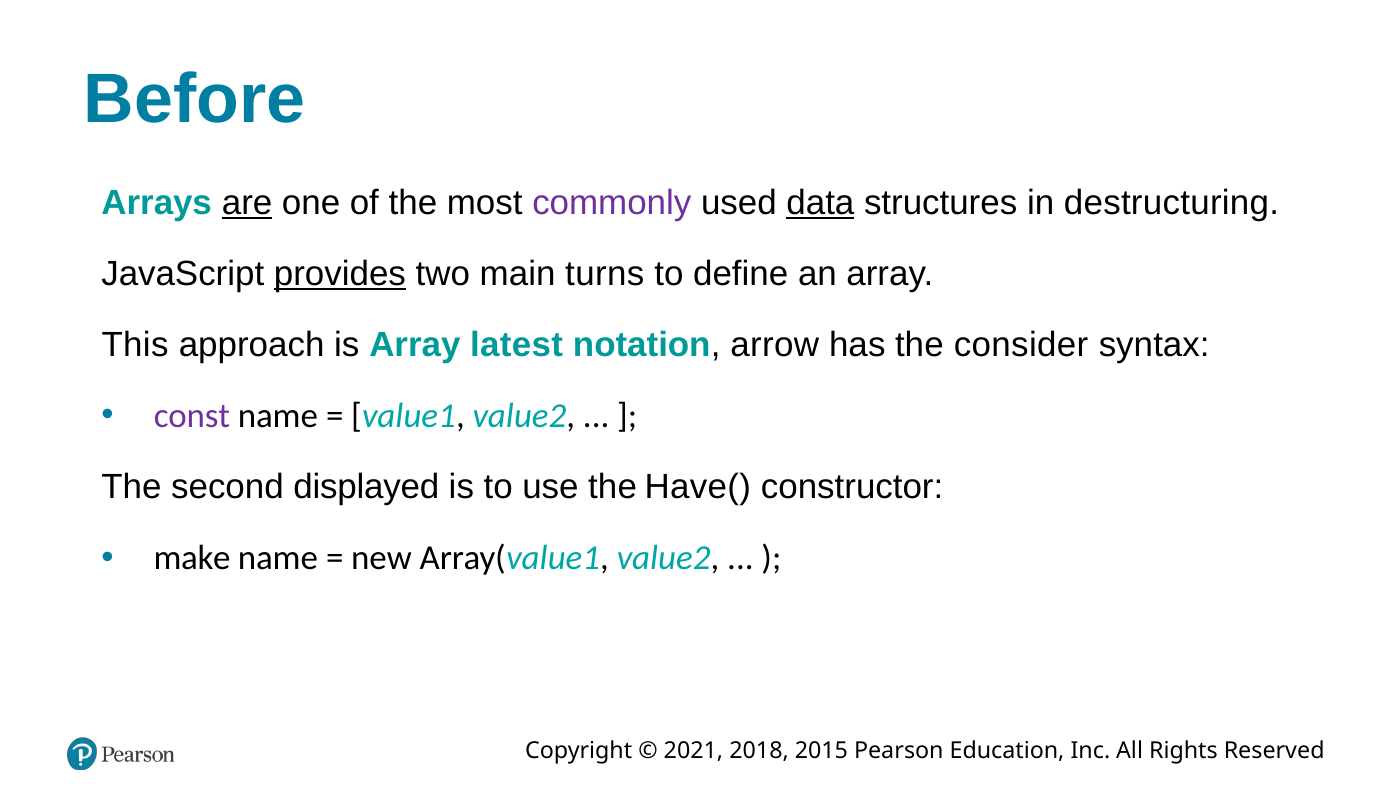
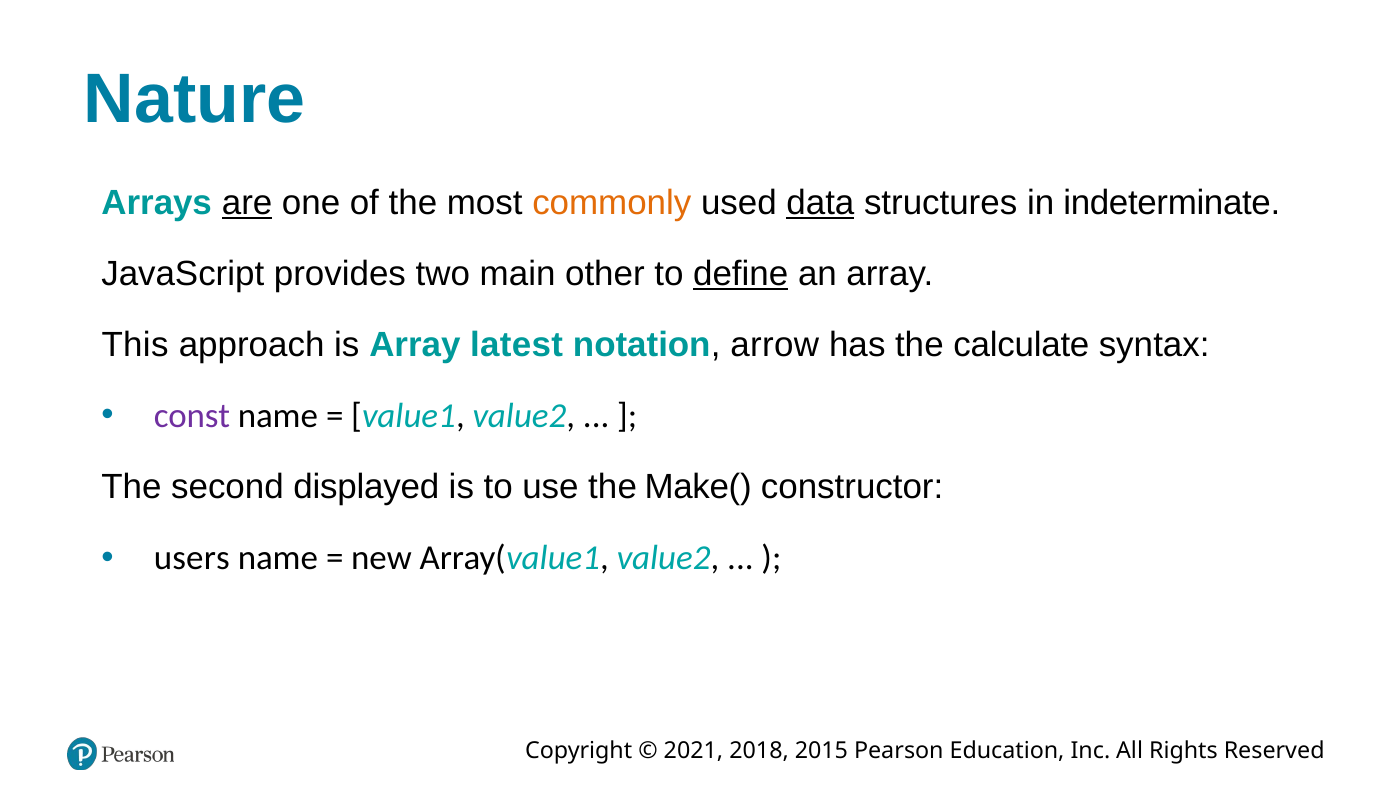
Before: Before -> Nature (195, 99)
commonly colour: purple -> orange (612, 203)
destructuring: destructuring -> indeterminate (1172, 203)
provides underline: present -> none (340, 274)
turns: turns -> other (605, 274)
define underline: none -> present (741, 274)
consider: consider -> calculate (1021, 345)
Have(: Have( -> Make( (698, 487)
make: make -> users (192, 558)
